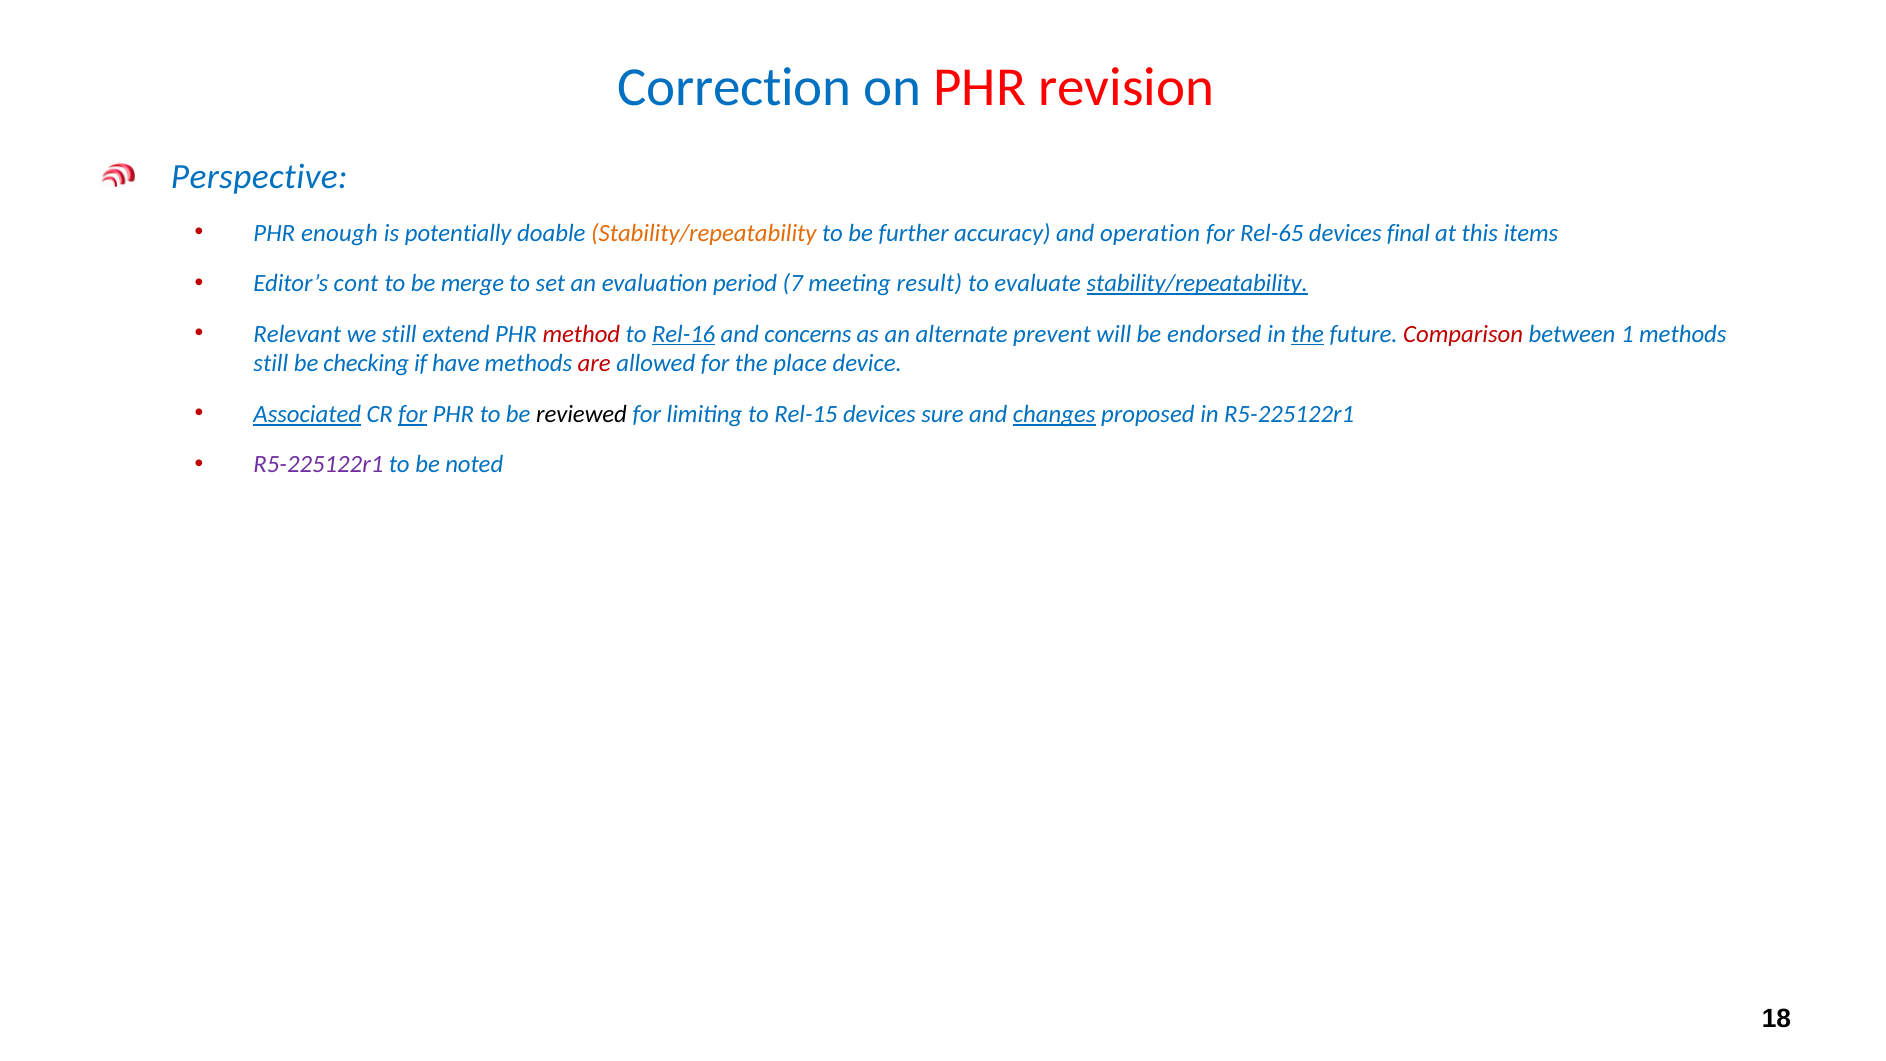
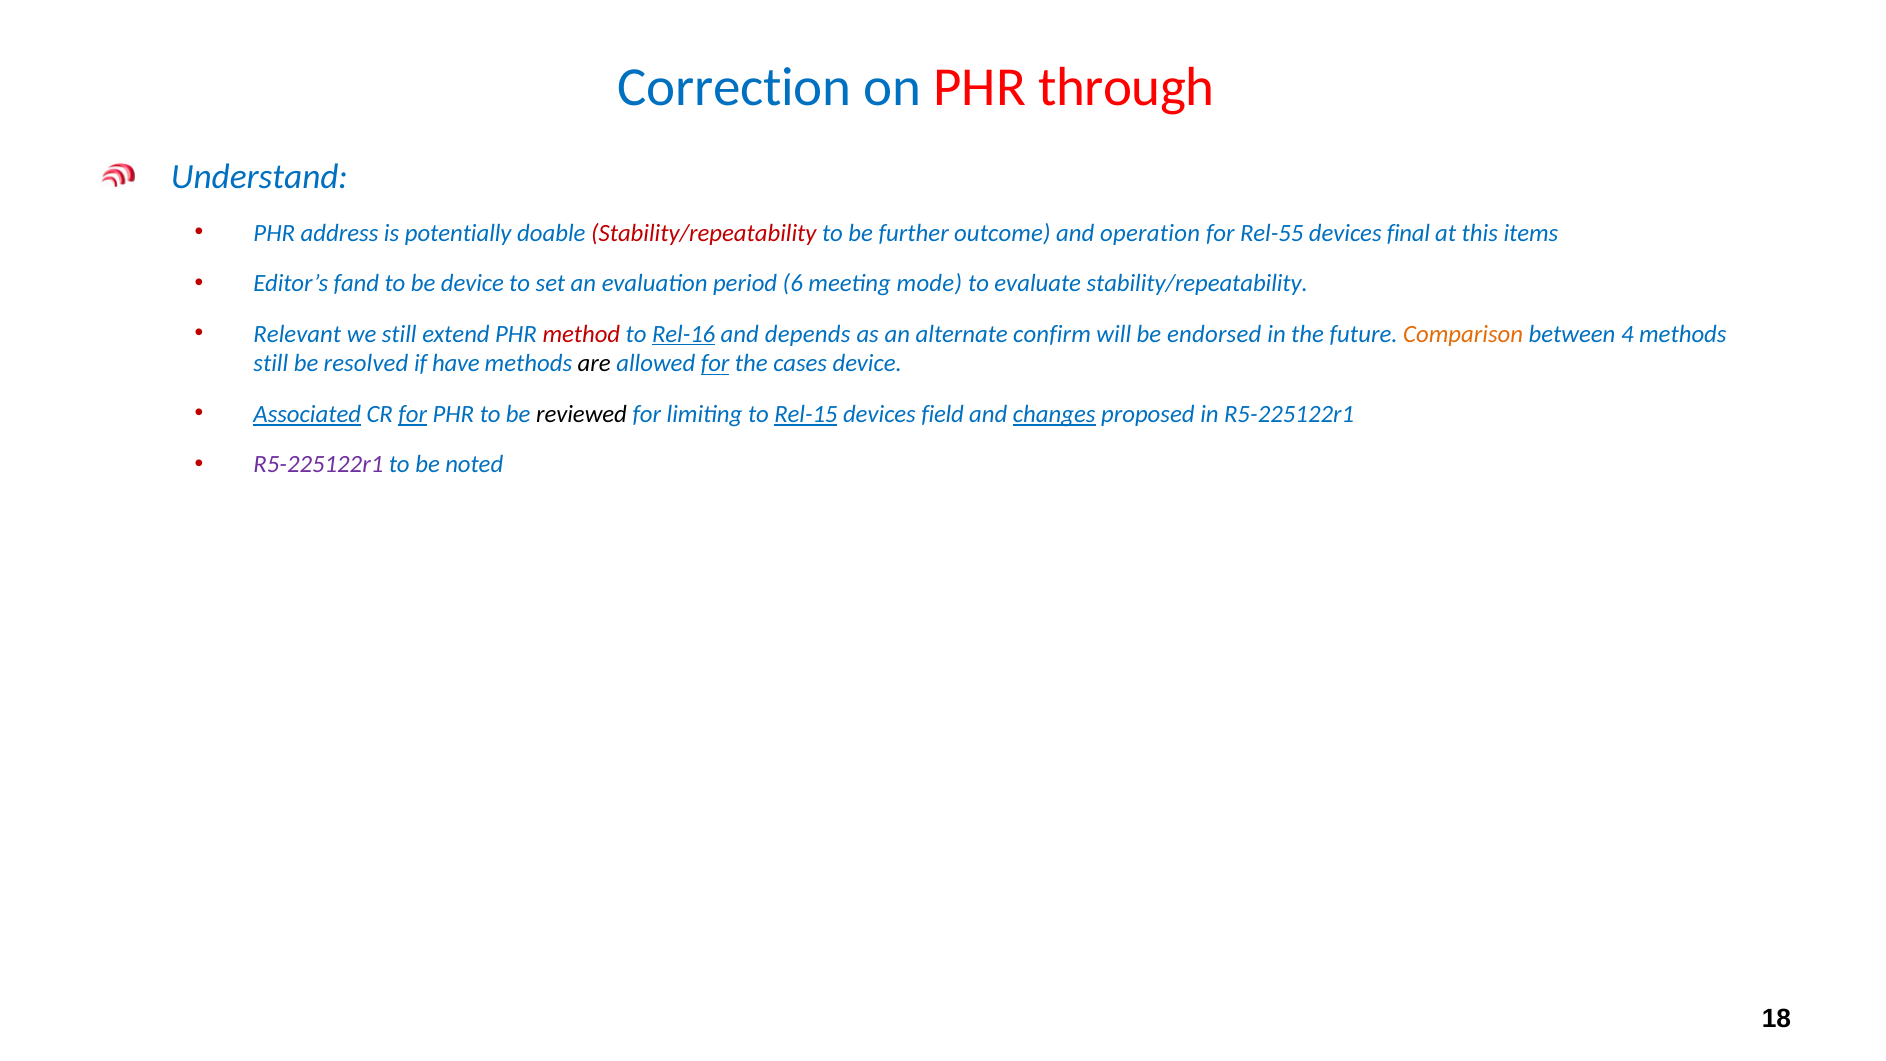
revision: revision -> through (1127, 88)
Perspective: Perspective -> Understand (259, 177)
enough: enough -> address (340, 233)
Stability/repeatability colour: orange -> red (704, 233)
accuracy: accuracy -> outcome (1002, 233)
Rel-65: Rel-65 -> Rel-55 (1272, 233)
cont: cont -> fand (356, 284)
be merge: merge -> device (472, 284)
7: 7 -> 6 (793, 284)
result: result -> mode (929, 284)
stability/repeatability underline: present -> none (1197, 284)
concerns: concerns -> depends (808, 334)
prevent: prevent -> confirm (1052, 334)
the underline: present -> none (1308, 334)
Comparison colour: red -> orange (1463, 334)
1: 1 -> 4 (1627, 334)
checking: checking -> resolved (366, 364)
are colour: red -> black (594, 364)
for underline: none -> present (715, 364)
place: place -> cases (800, 364)
Rel-15 underline: none -> present (806, 414)
sure: sure -> field (943, 414)
